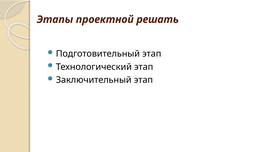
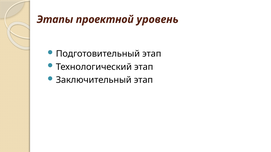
решать: решать -> уровень (157, 20)
